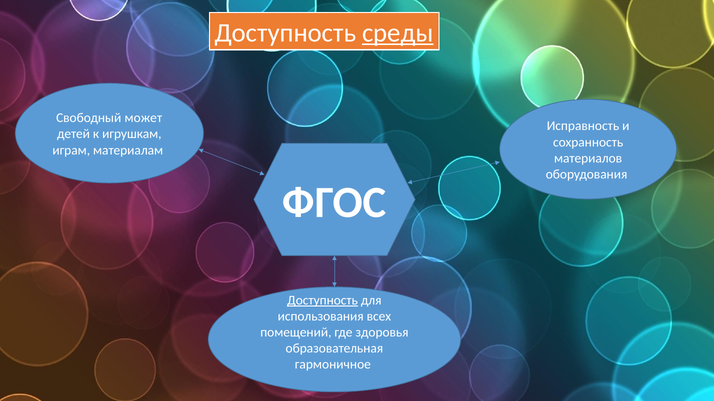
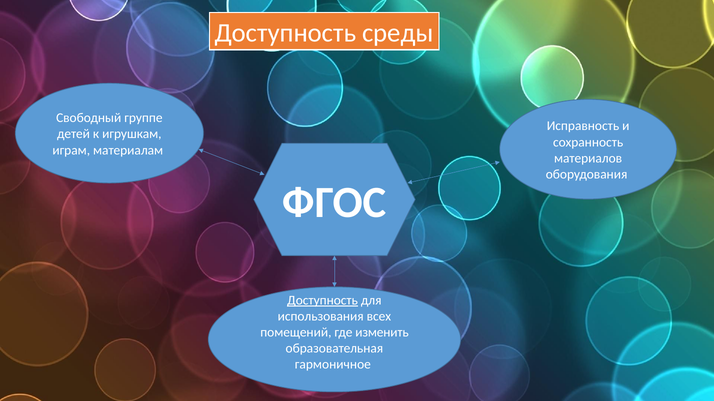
среды underline: present -> none (398, 33)
может: может -> группе (143, 118)
здоровья: здоровья -> изменить (382, 333)
